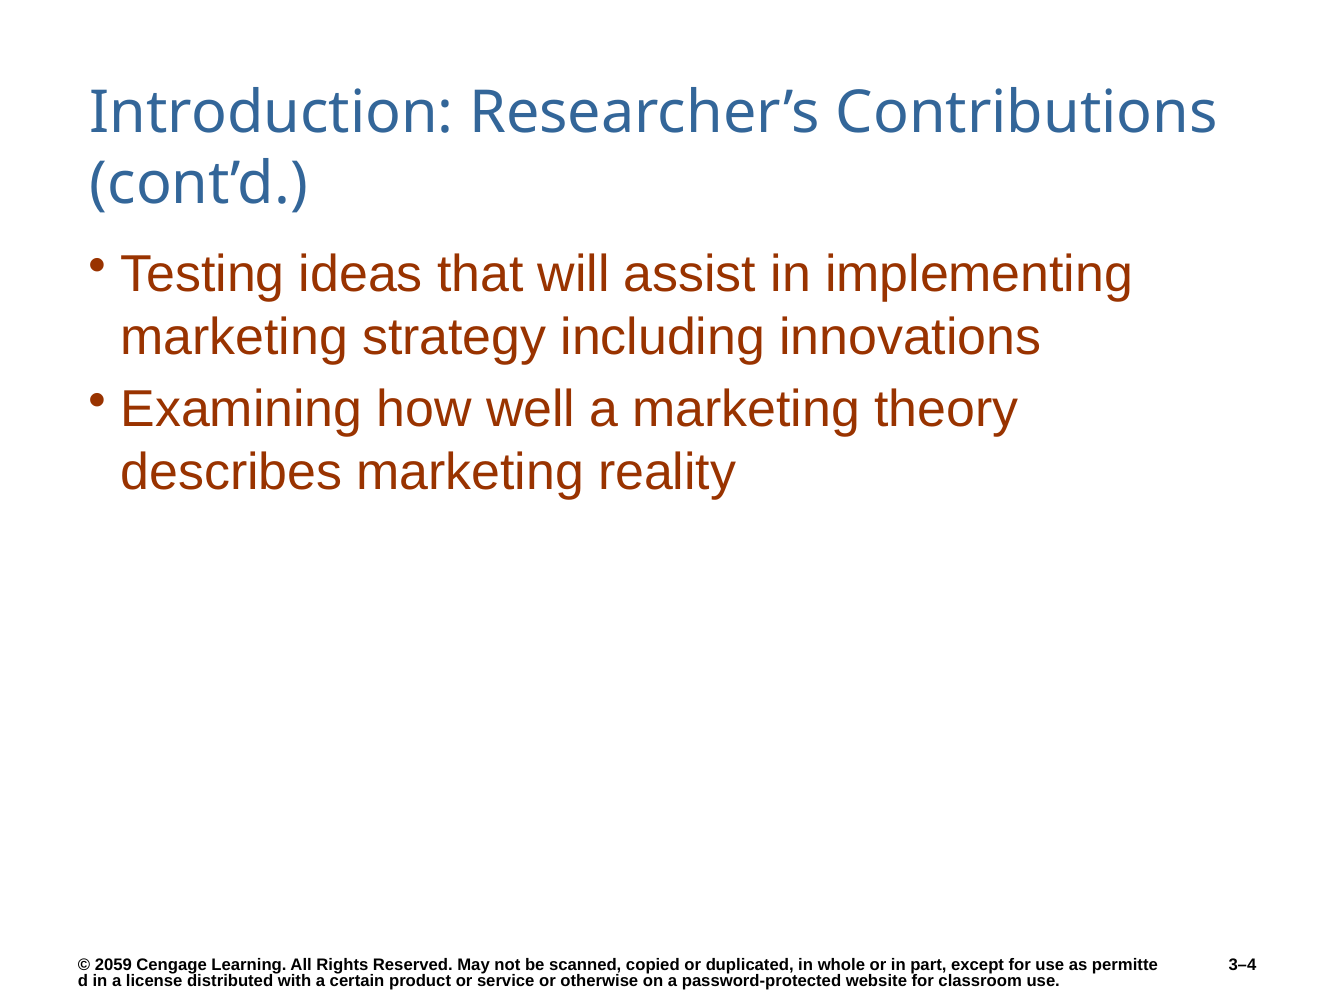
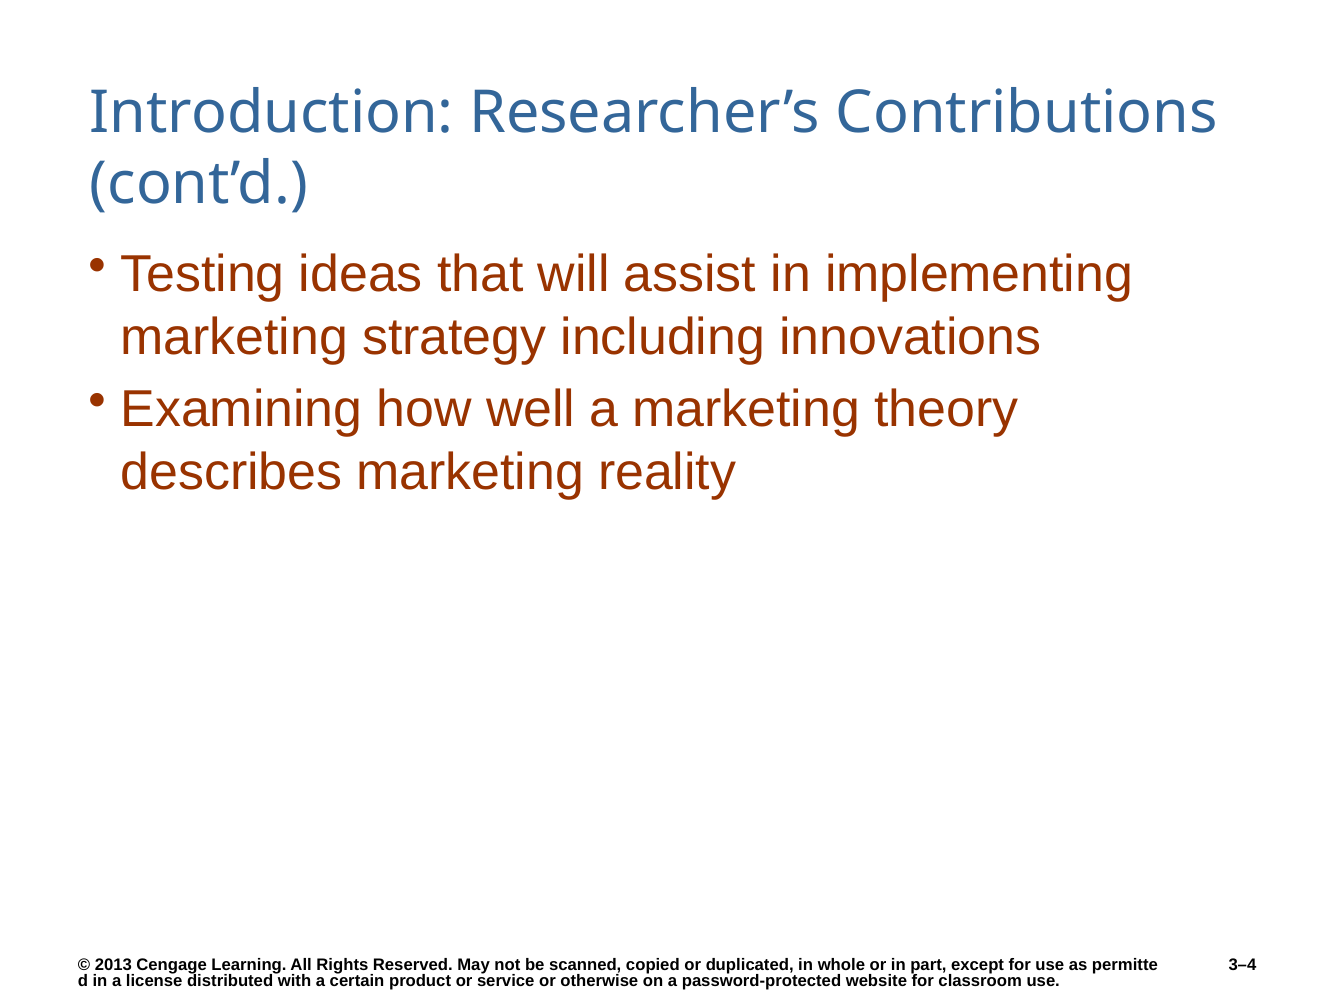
2059: 2059 -> 2013 (113, 965)
